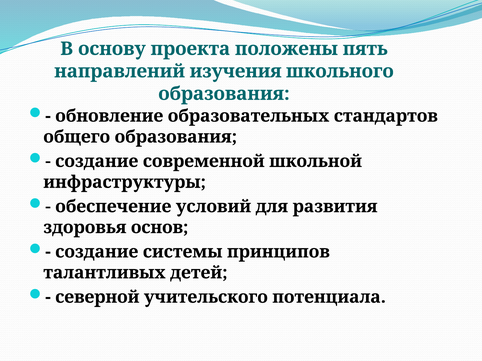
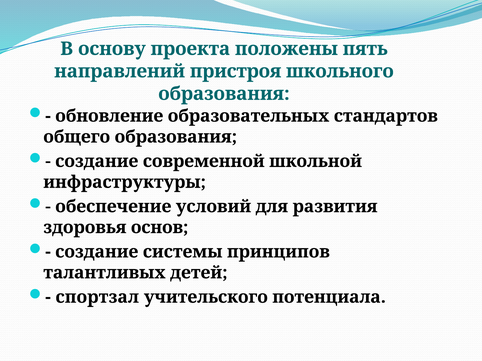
изучения: изучения -> пристроя (236, 71)
северной: северной -> спортзал (97, 297)
